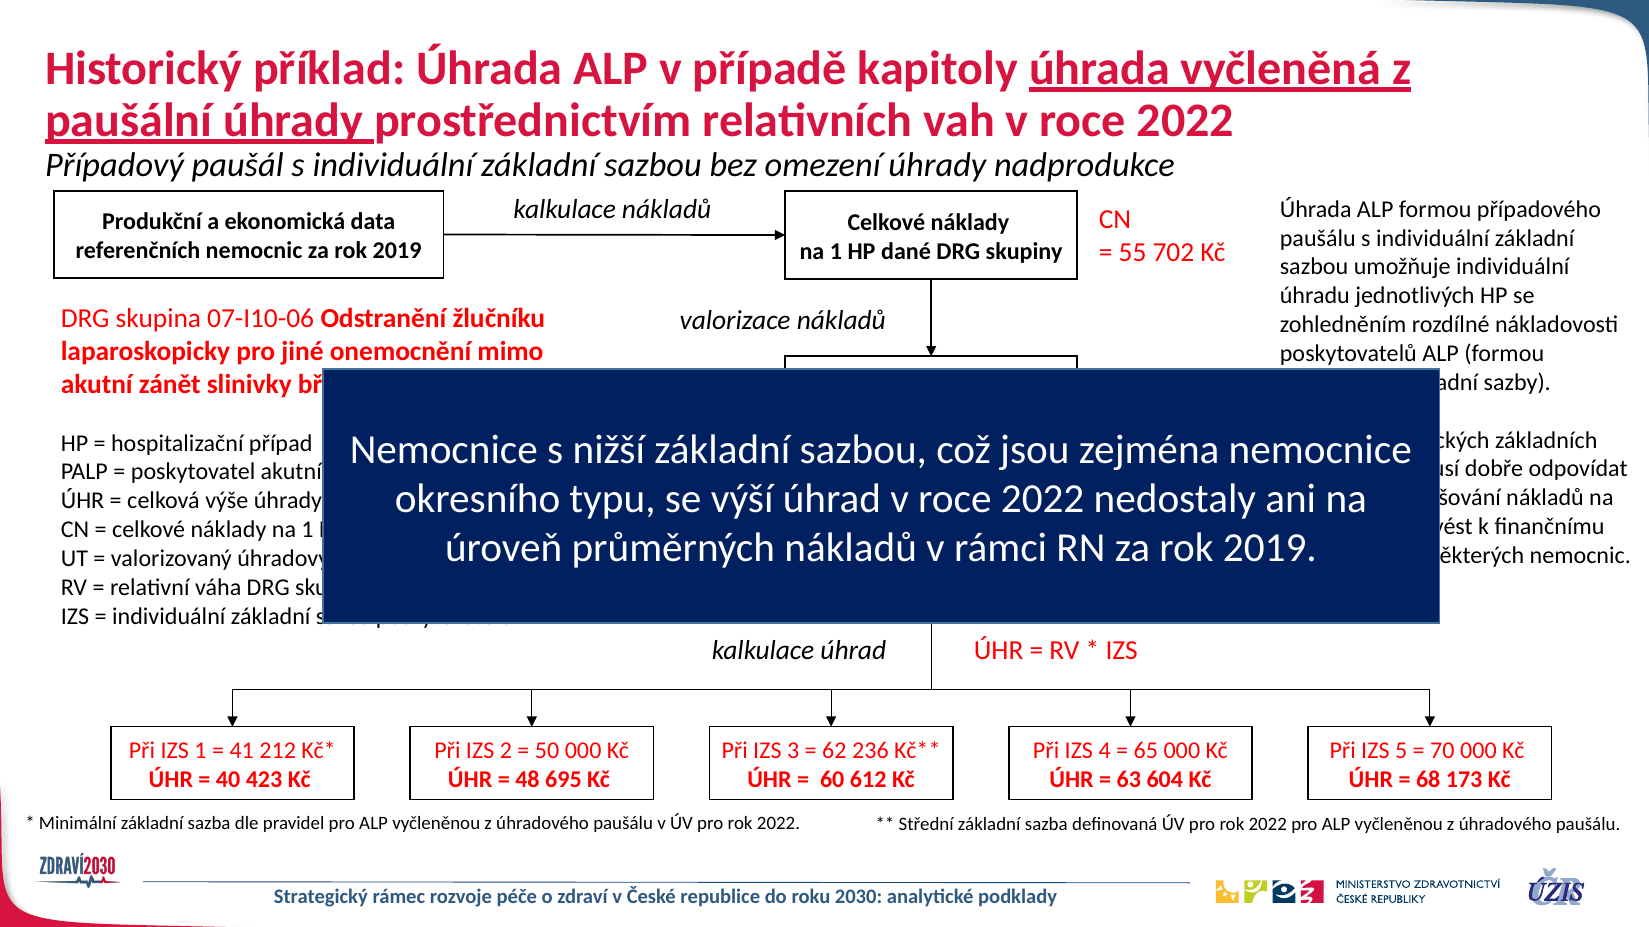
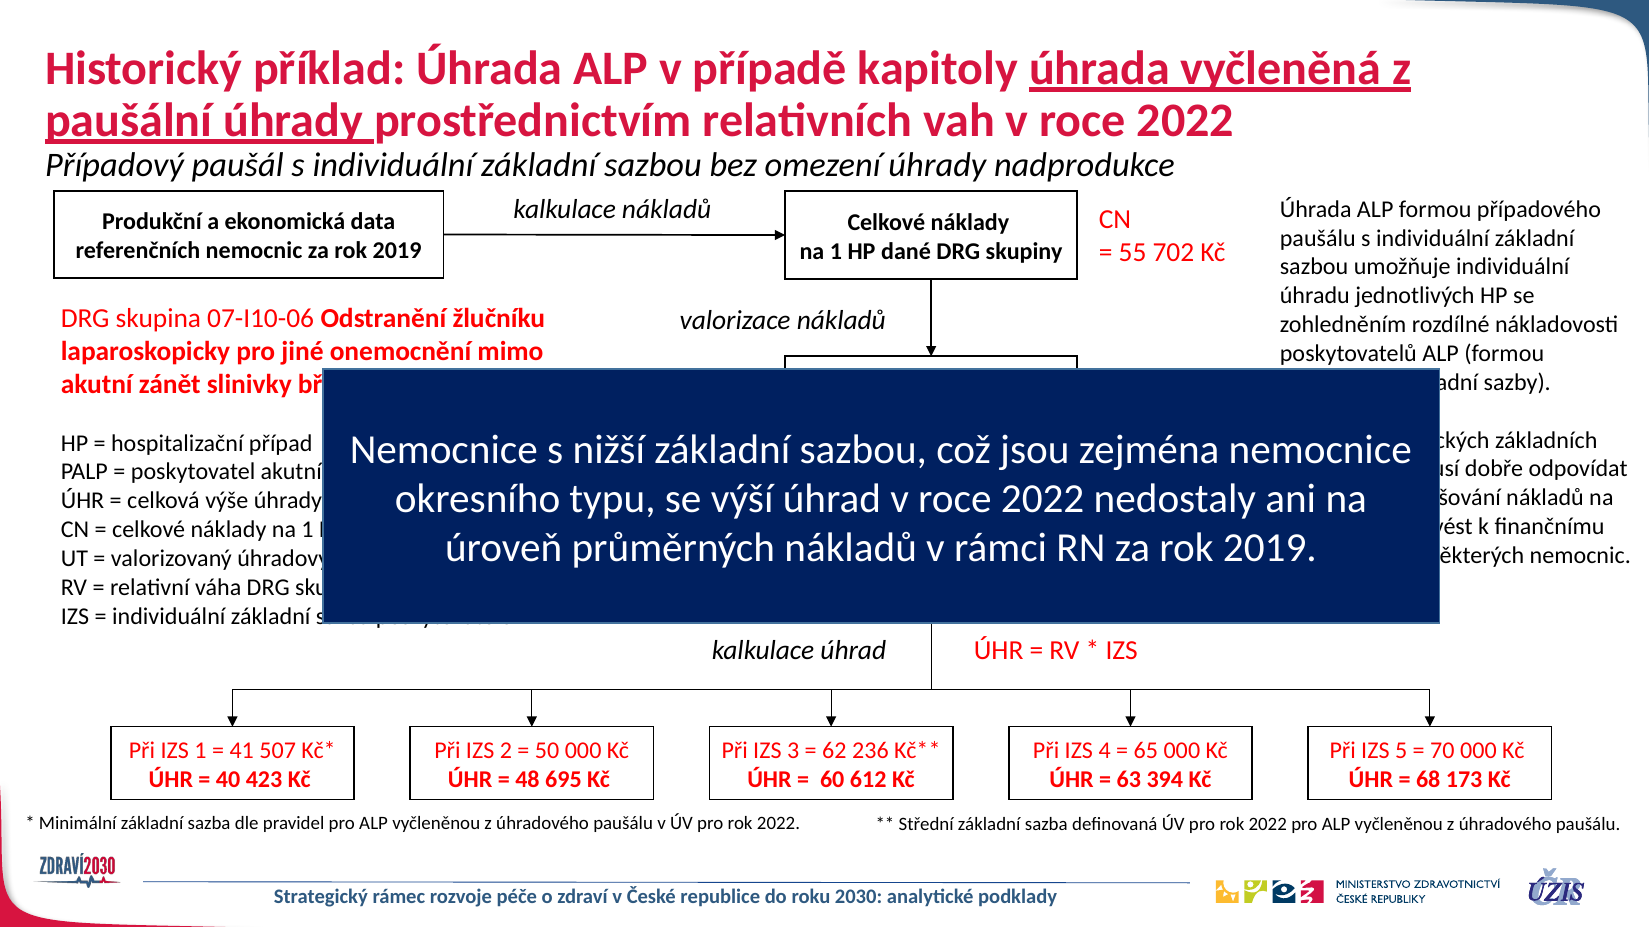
212: 212 -> 507 (278, 751)
604: 604 -> 394 (1165, 780)
